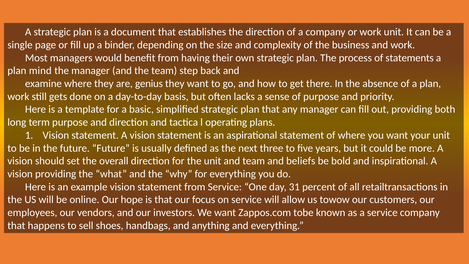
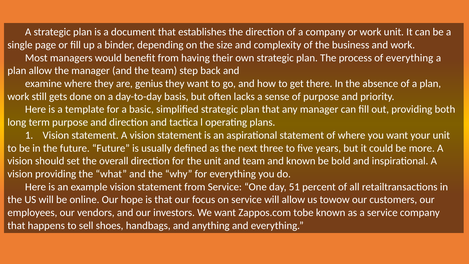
of statements: statements -> everything (410, 58)
plan mind: mind -> allow (40, 71)
and beliefs: beliefs -> known (301, 161)
31: 31 -> 51 (294, 187)
